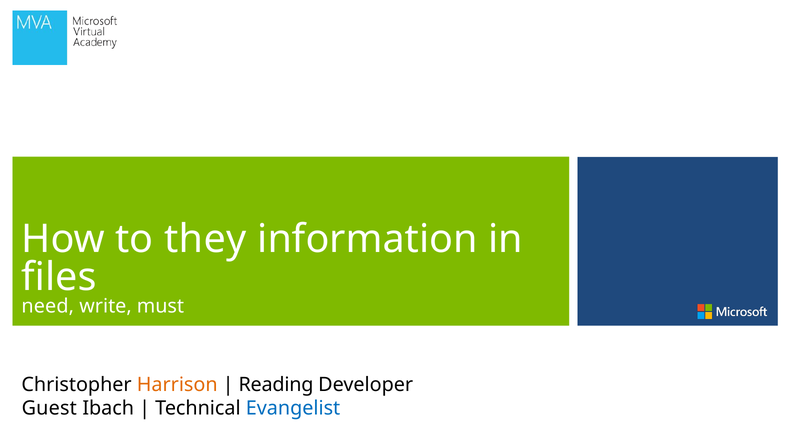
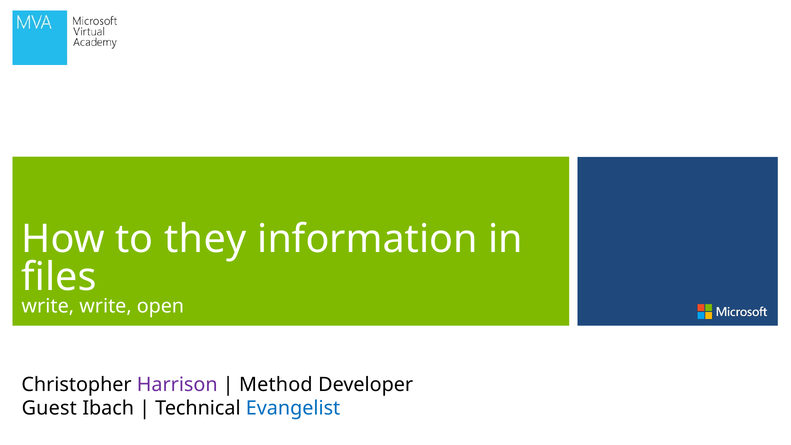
need: need -> write (48, 306)
must: must -> open (160, 306)
Harrison colour: orange -> purple (177, 385)
Reading: Reading -> Method (276, 385)
